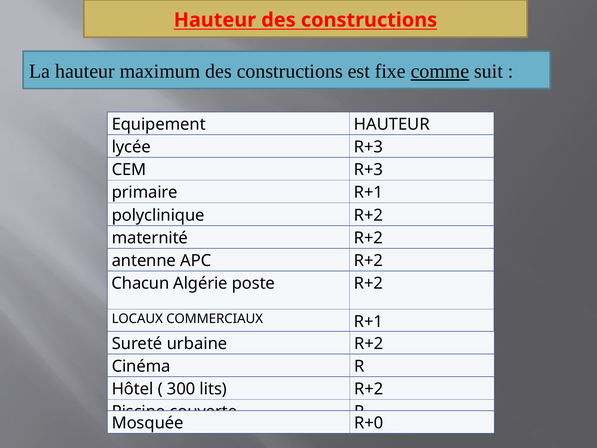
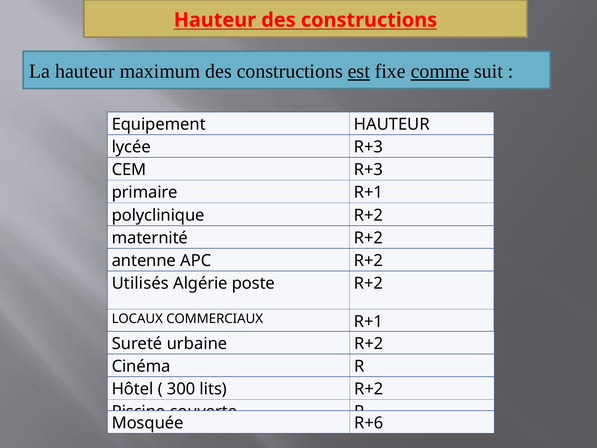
est underline: none -> present (359, 71)
Chacun: Chacun -> Utilisés (140, 283)
R+0: R+0 -> R+6 (369, 423)
